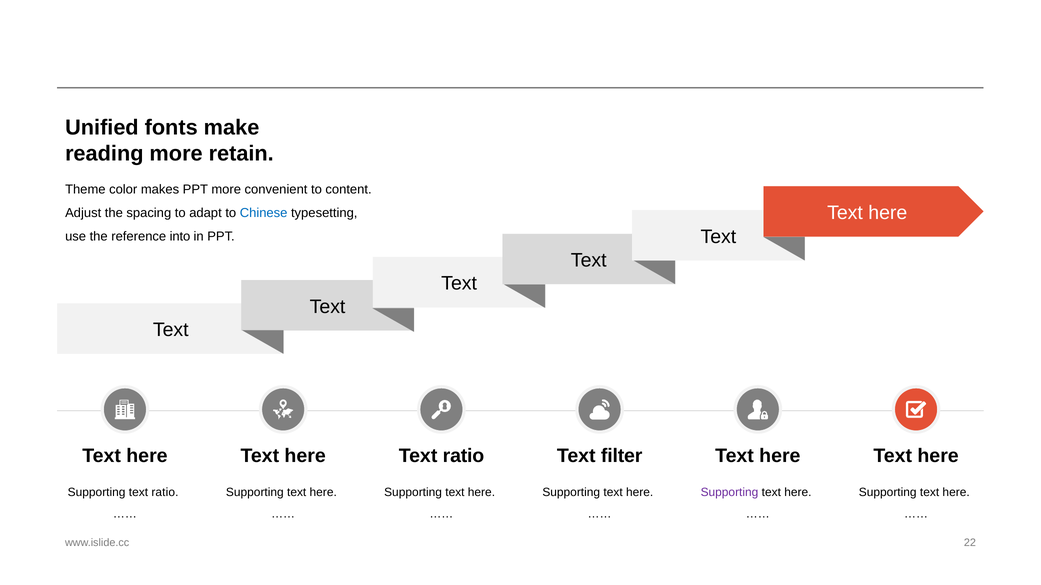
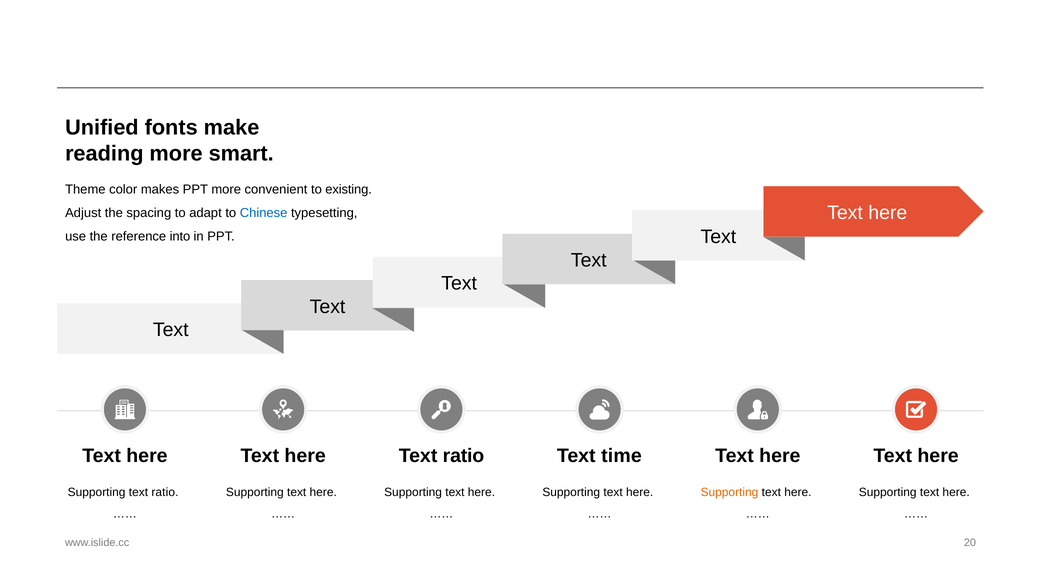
retain: retain -> smart (241, 154)
content: content -> existing (349, 190)
filter: filter -> time (621, 456)
Supporting colour: purple -> orange (729, 493)
22: 22 -> 20 (970, 543)
